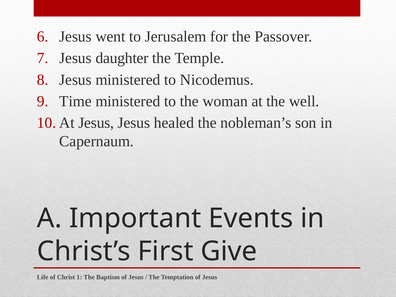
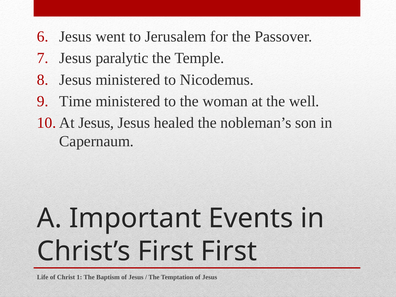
daughter: daughter -> paralytic (122, 58)
First Give: Give -> First (229, 251)
